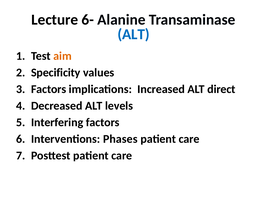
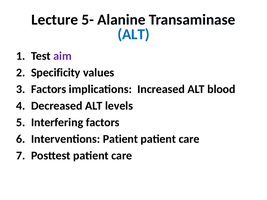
6-: 6- -> 5- (88, 20)
aim colour: orange -> purple (62, 56)
direct: direct -> blood (221, 89)
Interventions Phases: Phases -> Patient (120, 139)
